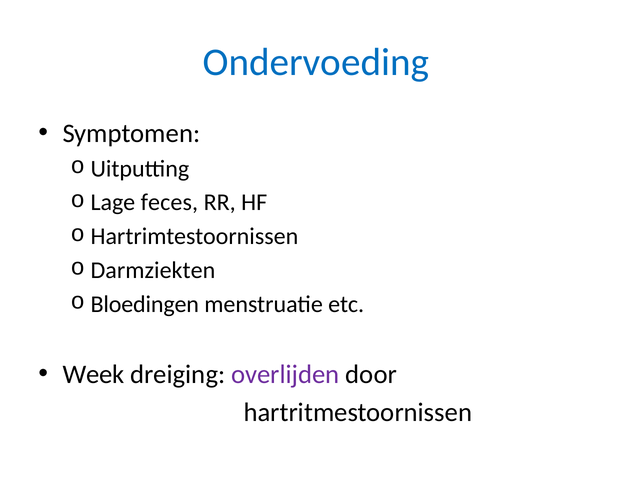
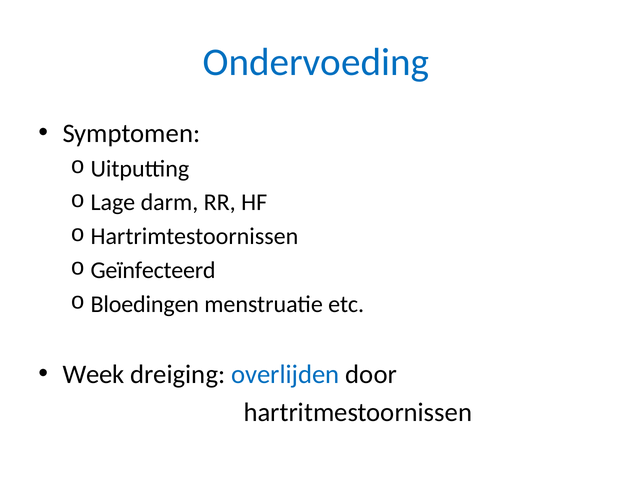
feces: feces -> darm (169, 202)
Darmziekten: Darmziekten -> Geïnfecteerd (153, 270)
overlijden colour: purple -> blue (285, 374)
